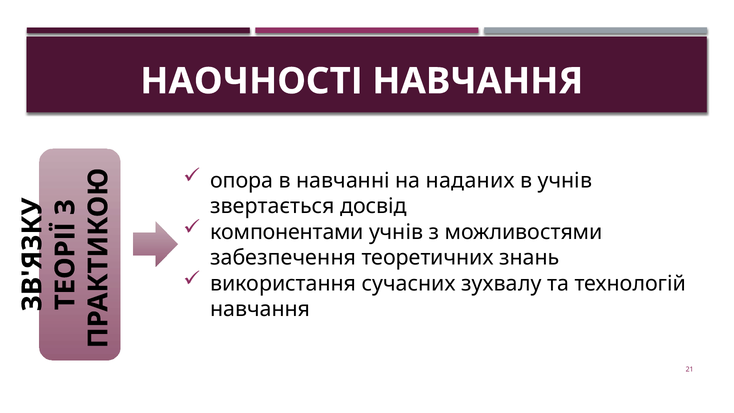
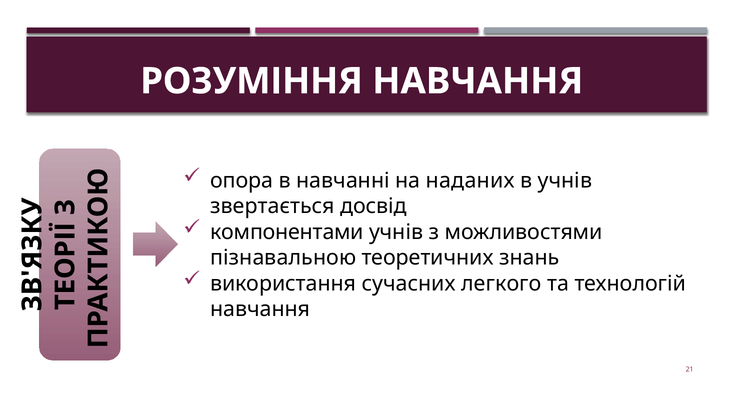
НАОЧНОСТІ: НАОЧНОСТІ -> РОЗУМІННЯ (252, 81)
забезпечення: забезпечення -> пізнавальною (283, 258)
зухвалу: зухвалу -> легкого (501, 283)
